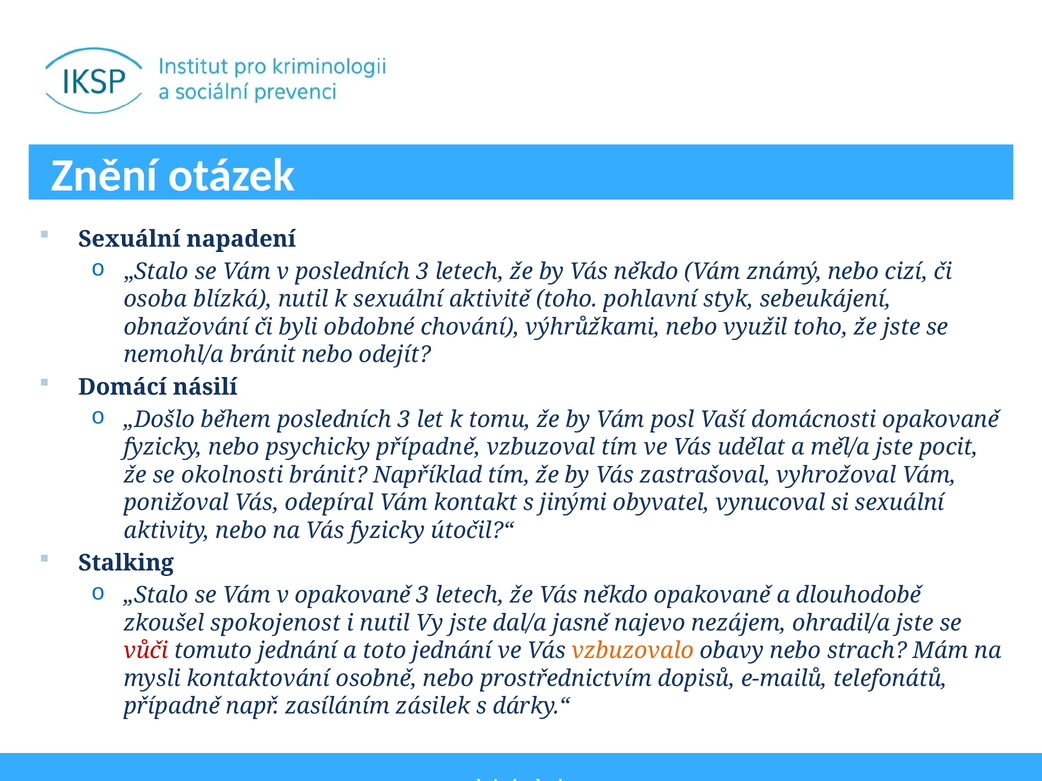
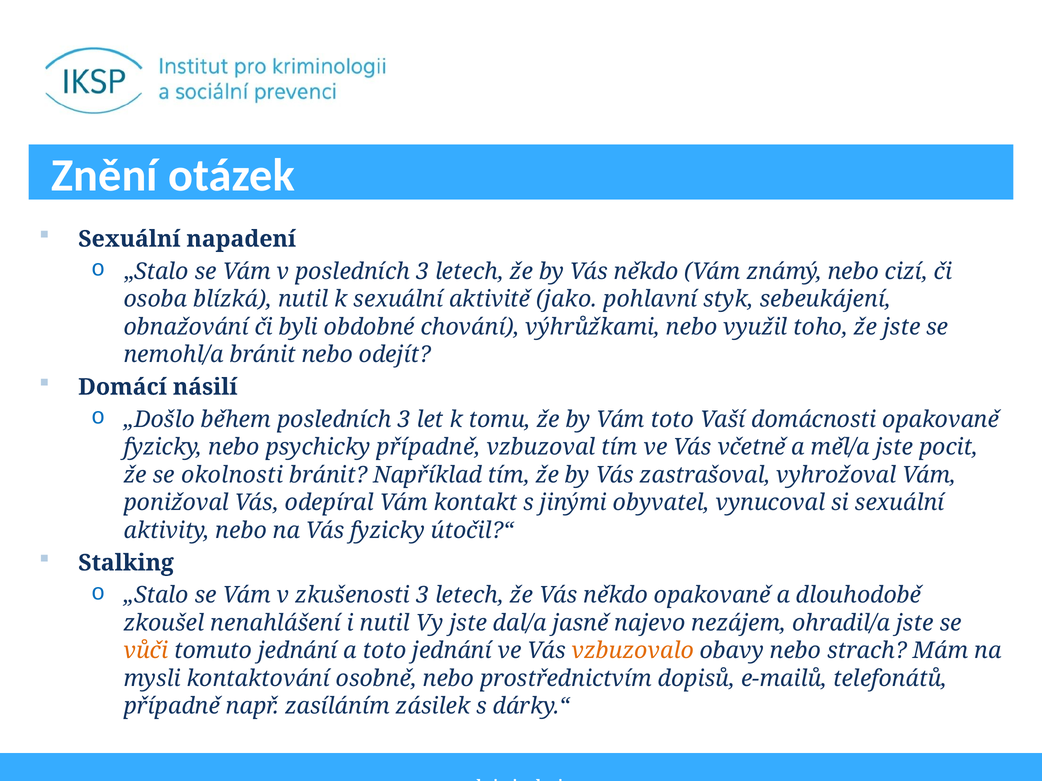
aktivitě toho: toho -> jako (567, 299)
Vám posl: posl -> toto (672, 420)
udělat: udělat -> včetně (752, 447)
v opakovaně: opakovaně -> zkušenosti (353, 596)
spokojenost: spokojenost -> nenahlášení (276, 623)
vůči colour: red -> orange (146, 651)
